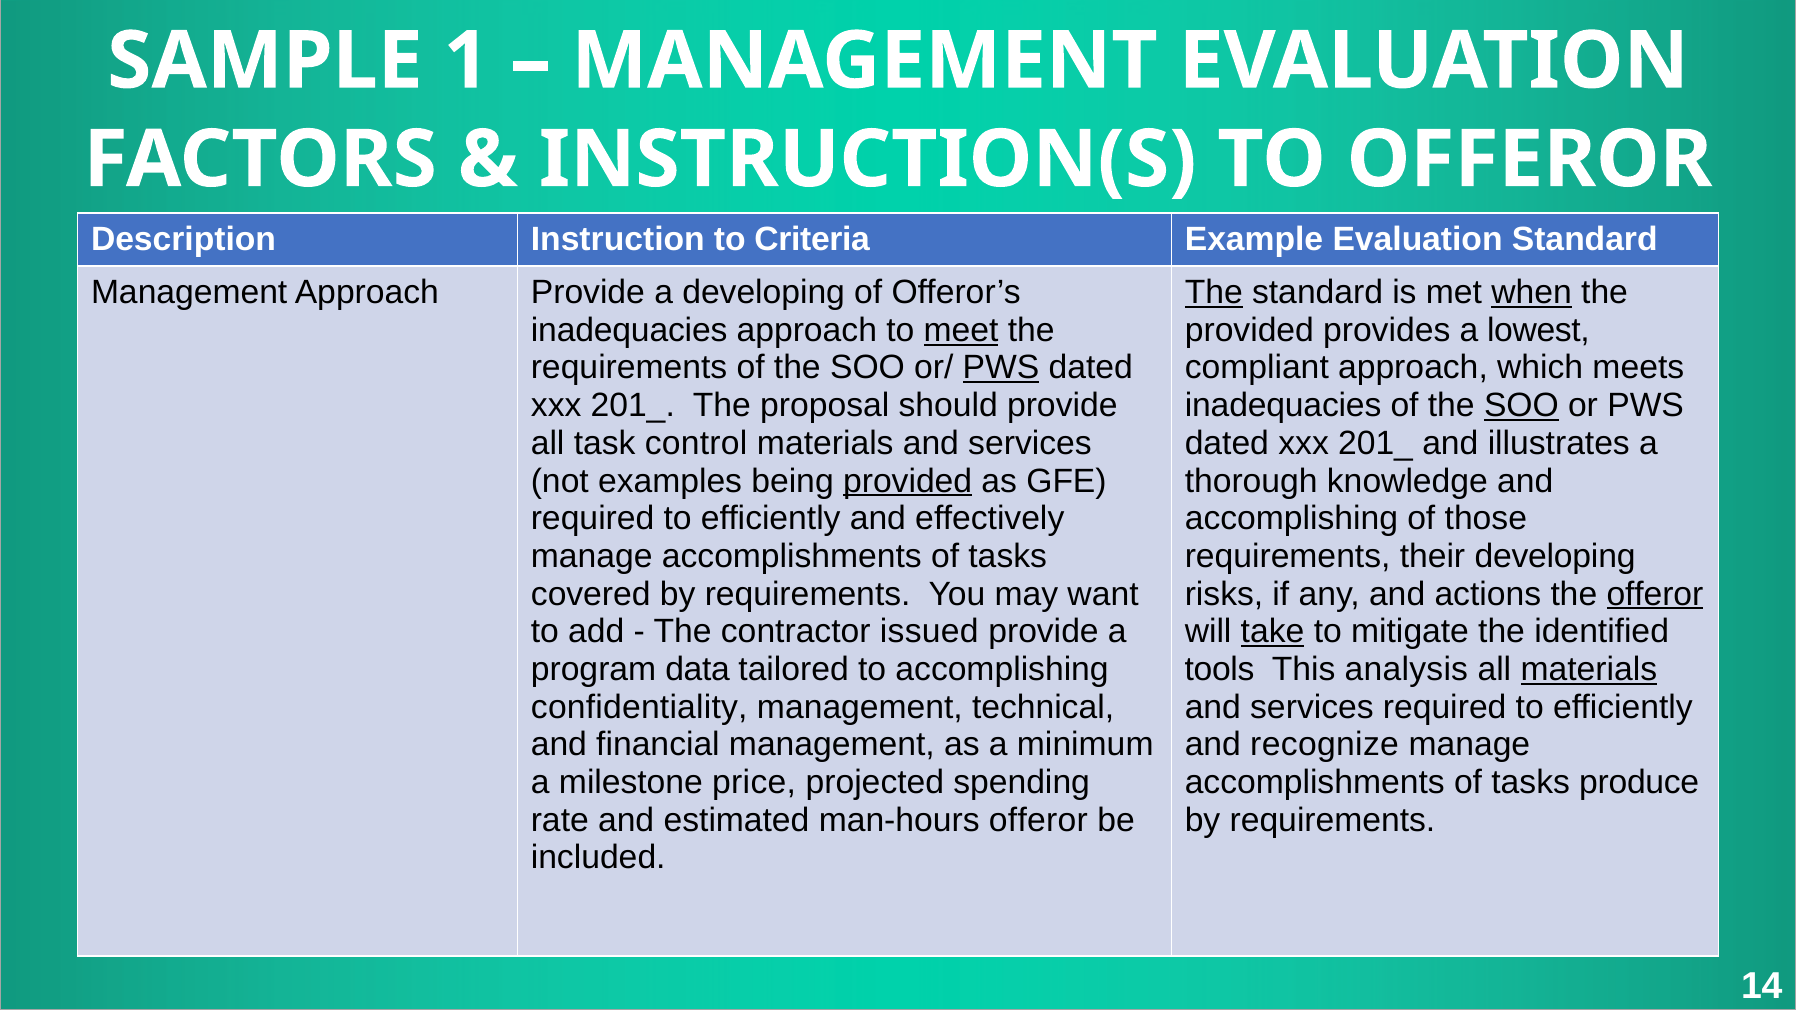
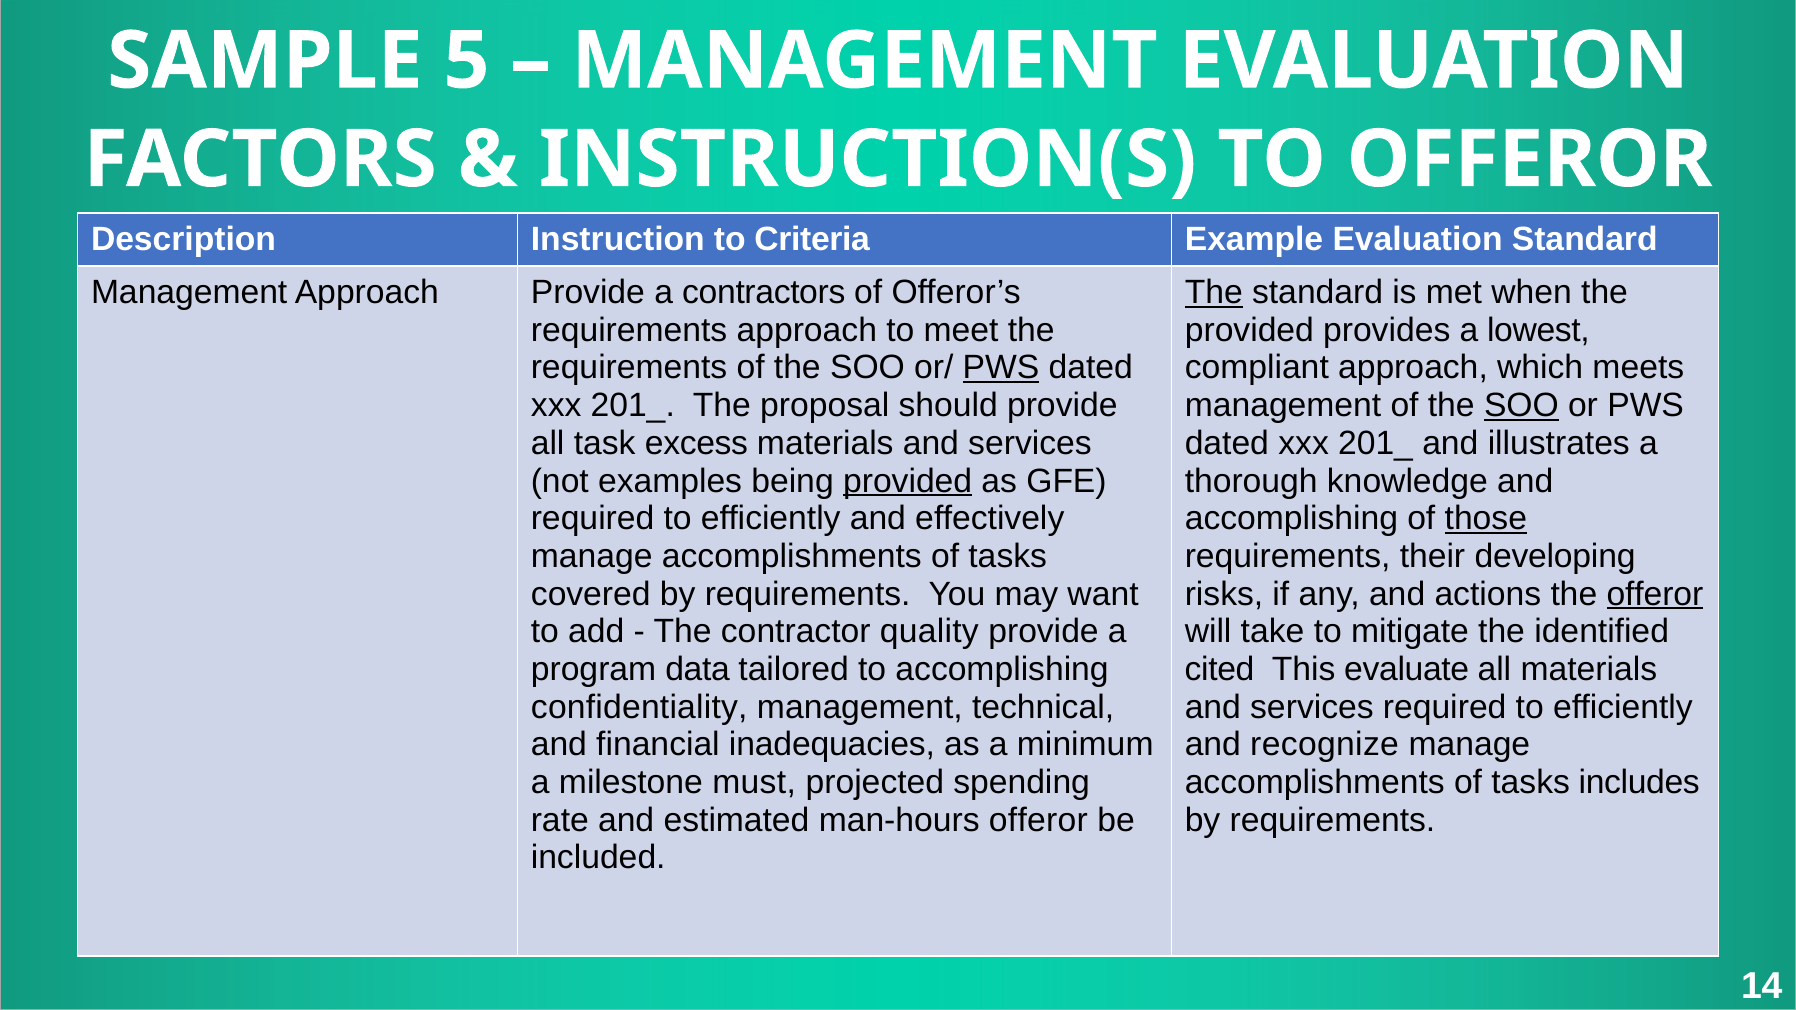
1: 1 -> 5 (466, 61)
a developing: developing -> contractors (764, 292)
when underline: present -> none (1532, 292)
inadequacies: inadequacies -> requirements (629, 330)
meet underline: present -> none (961, 330)
inadequacies: inadequacies -> management (1283, 406)
control: control -> excess (696, 443)
those underline: none -> present (1486, 519)
issued: issued -> quality (929, 632)
take underline: present -> none (1273, 632)
tools: tools -> cited (1220, 670)
analysis: analysis -> evaluate (1407, 670)
materials underline: present -> none (1589, 670)
financial management: management -> inadequacies (832, 745)
price: price -> must (754, 783)
produce: produce -> includes (1639, 783)
